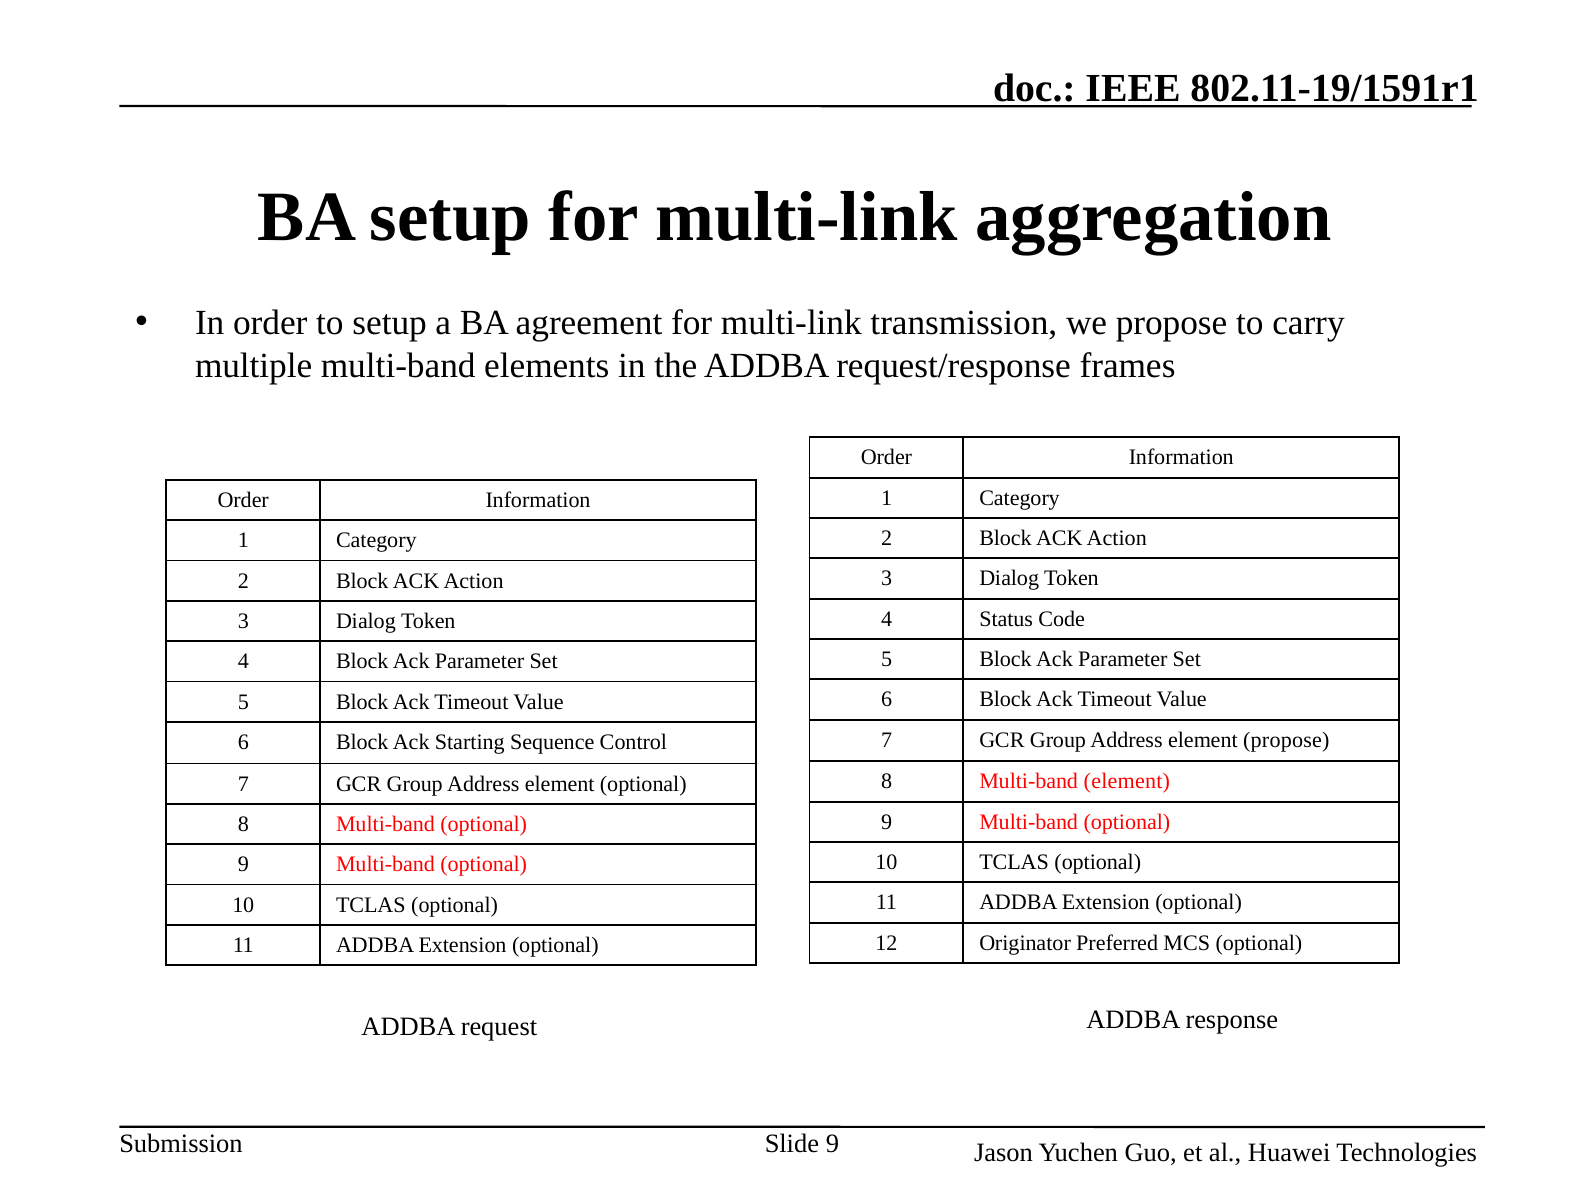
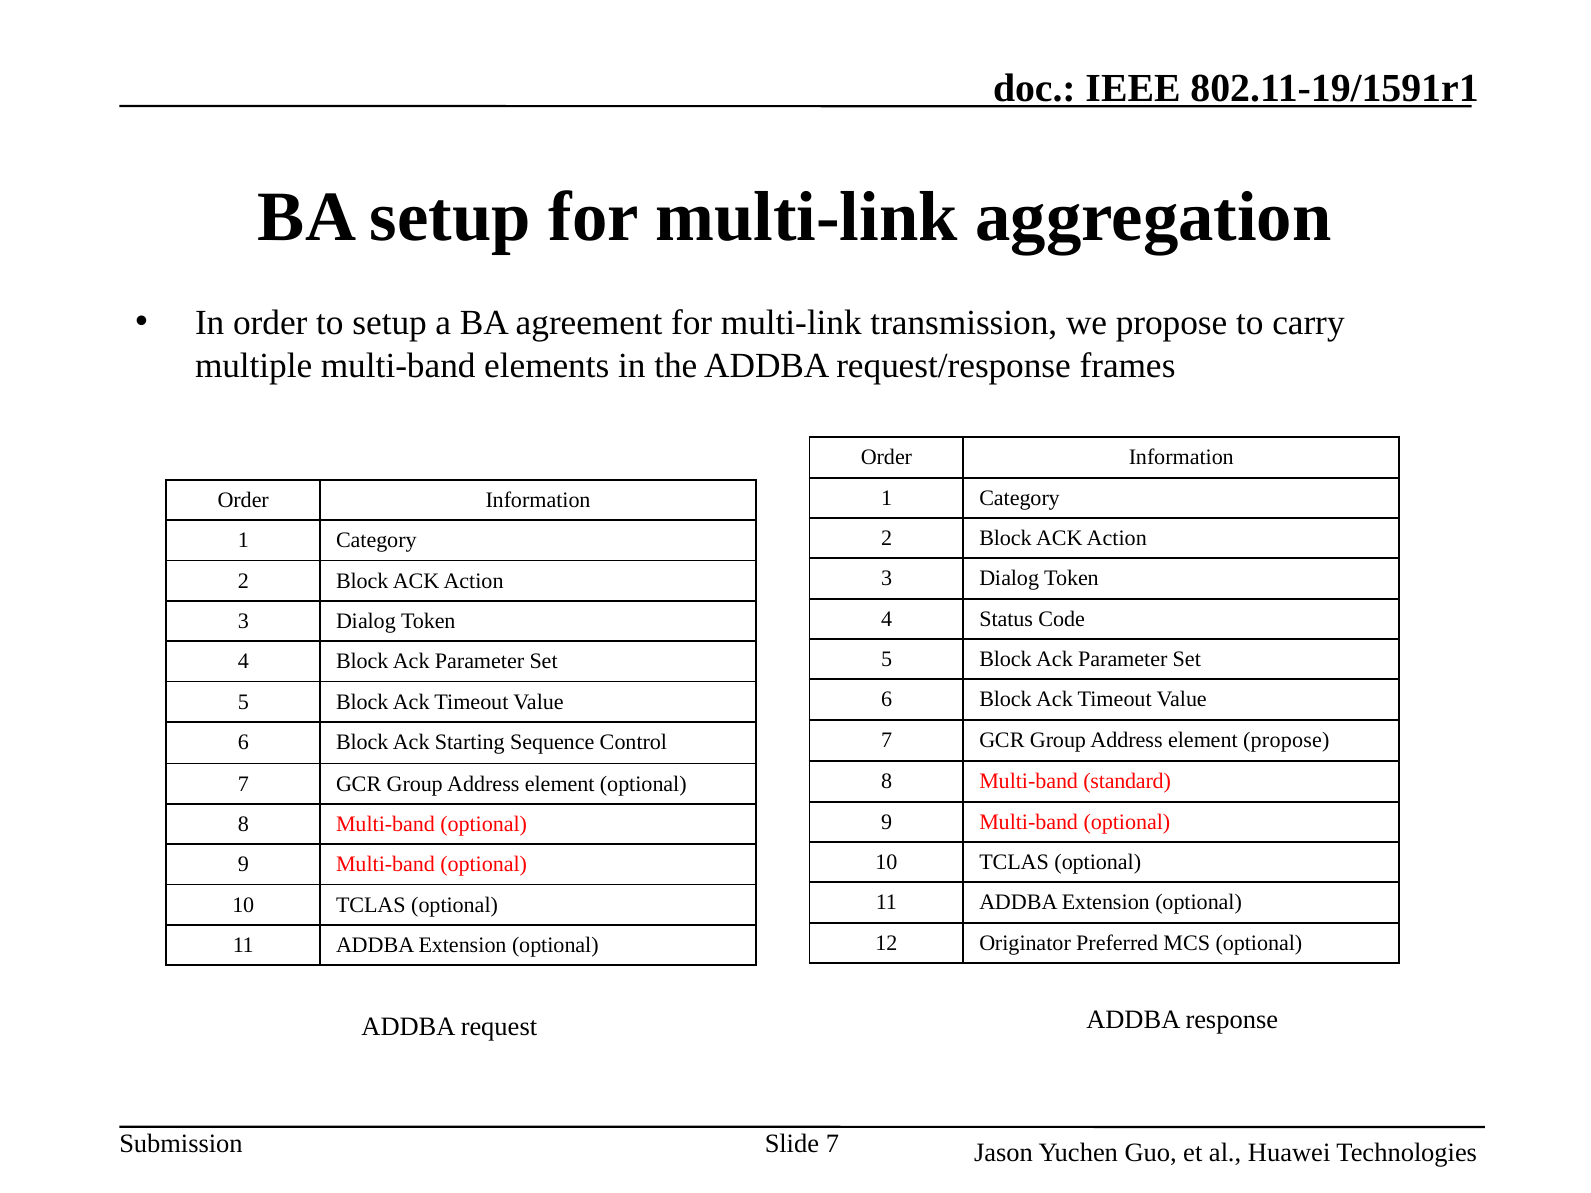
Multi-band element: element -> standard (1127, 782)
Slide 9: 9 -> 7 (832, 1144)
